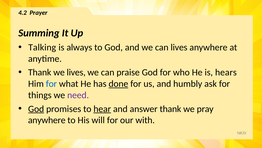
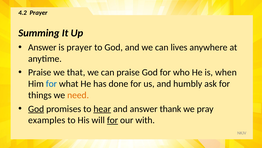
Talking: Talking -> Answer (42, 47)
is always: always -> prayer (79, 47)
Thank: Thank -> Praise (40, 72)
we lives: lives -> that (76, 72)
hears: hears -> when (226, 72)
done underline: present -> none (118, 84)
need colour: purple -> orange (78, 95)
anywhere: anywhere -> examples (47, 120)
for underline: none -> present (112, 120)
